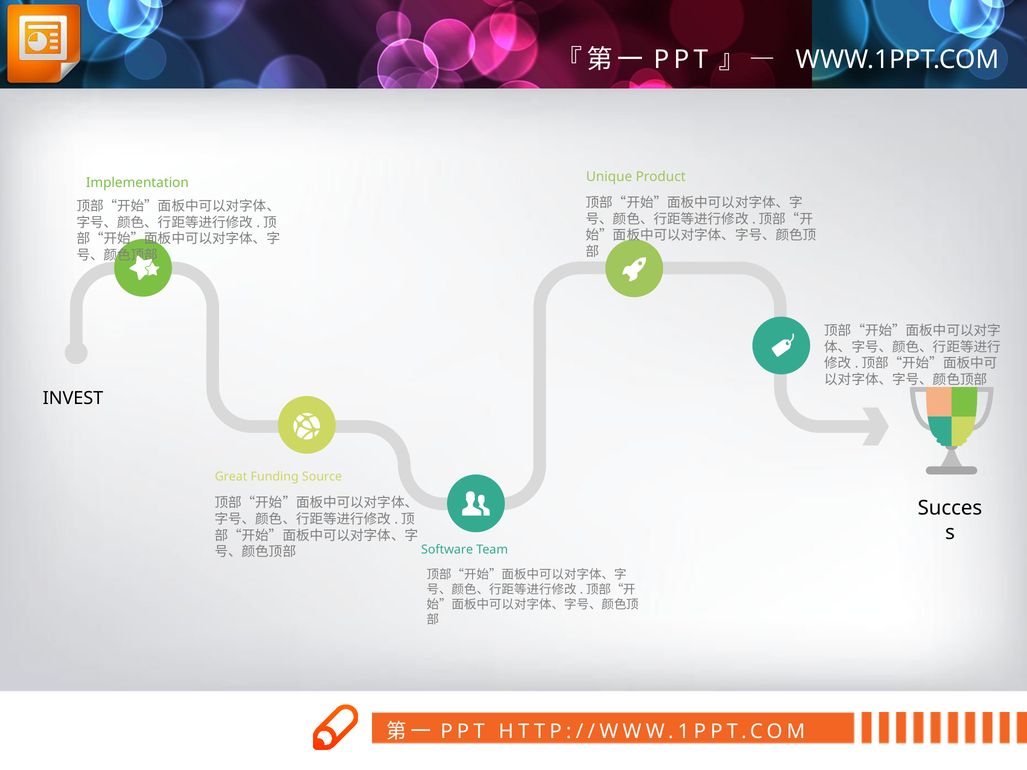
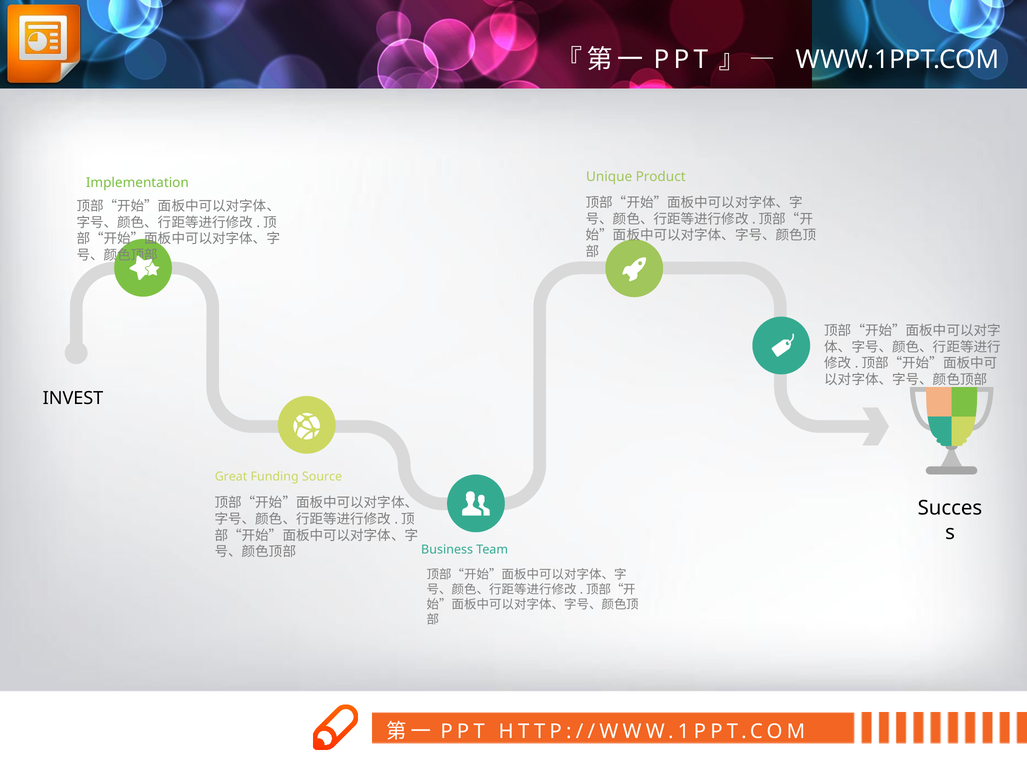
Software: Software -> Business (447, 550)
